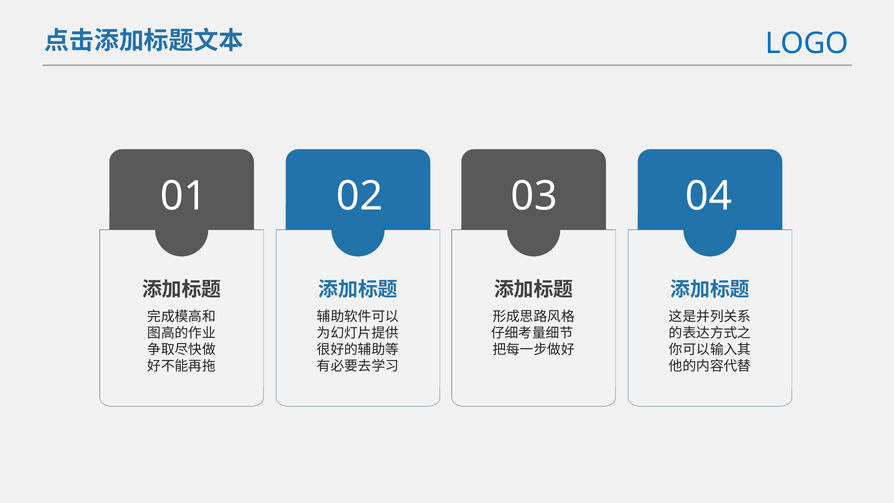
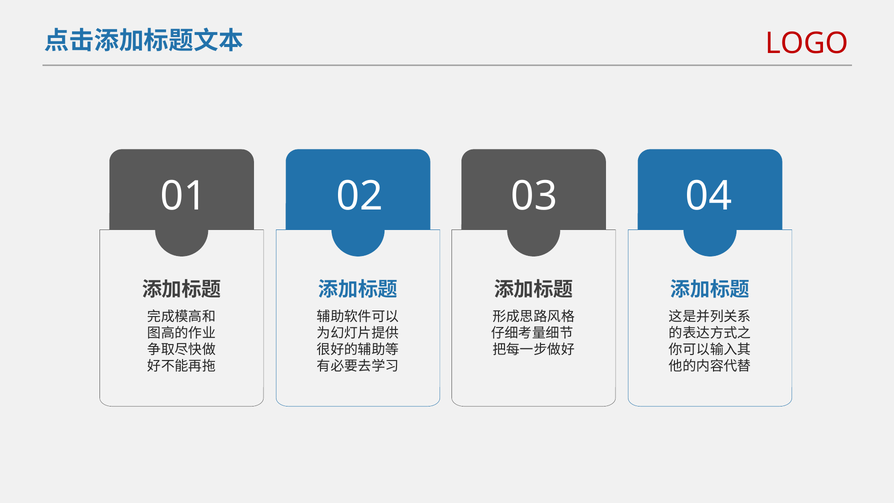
LOGO colour: blue -> red (807, 43)
